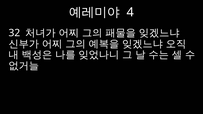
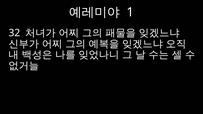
4: 4 -> 1 (130, 12)
